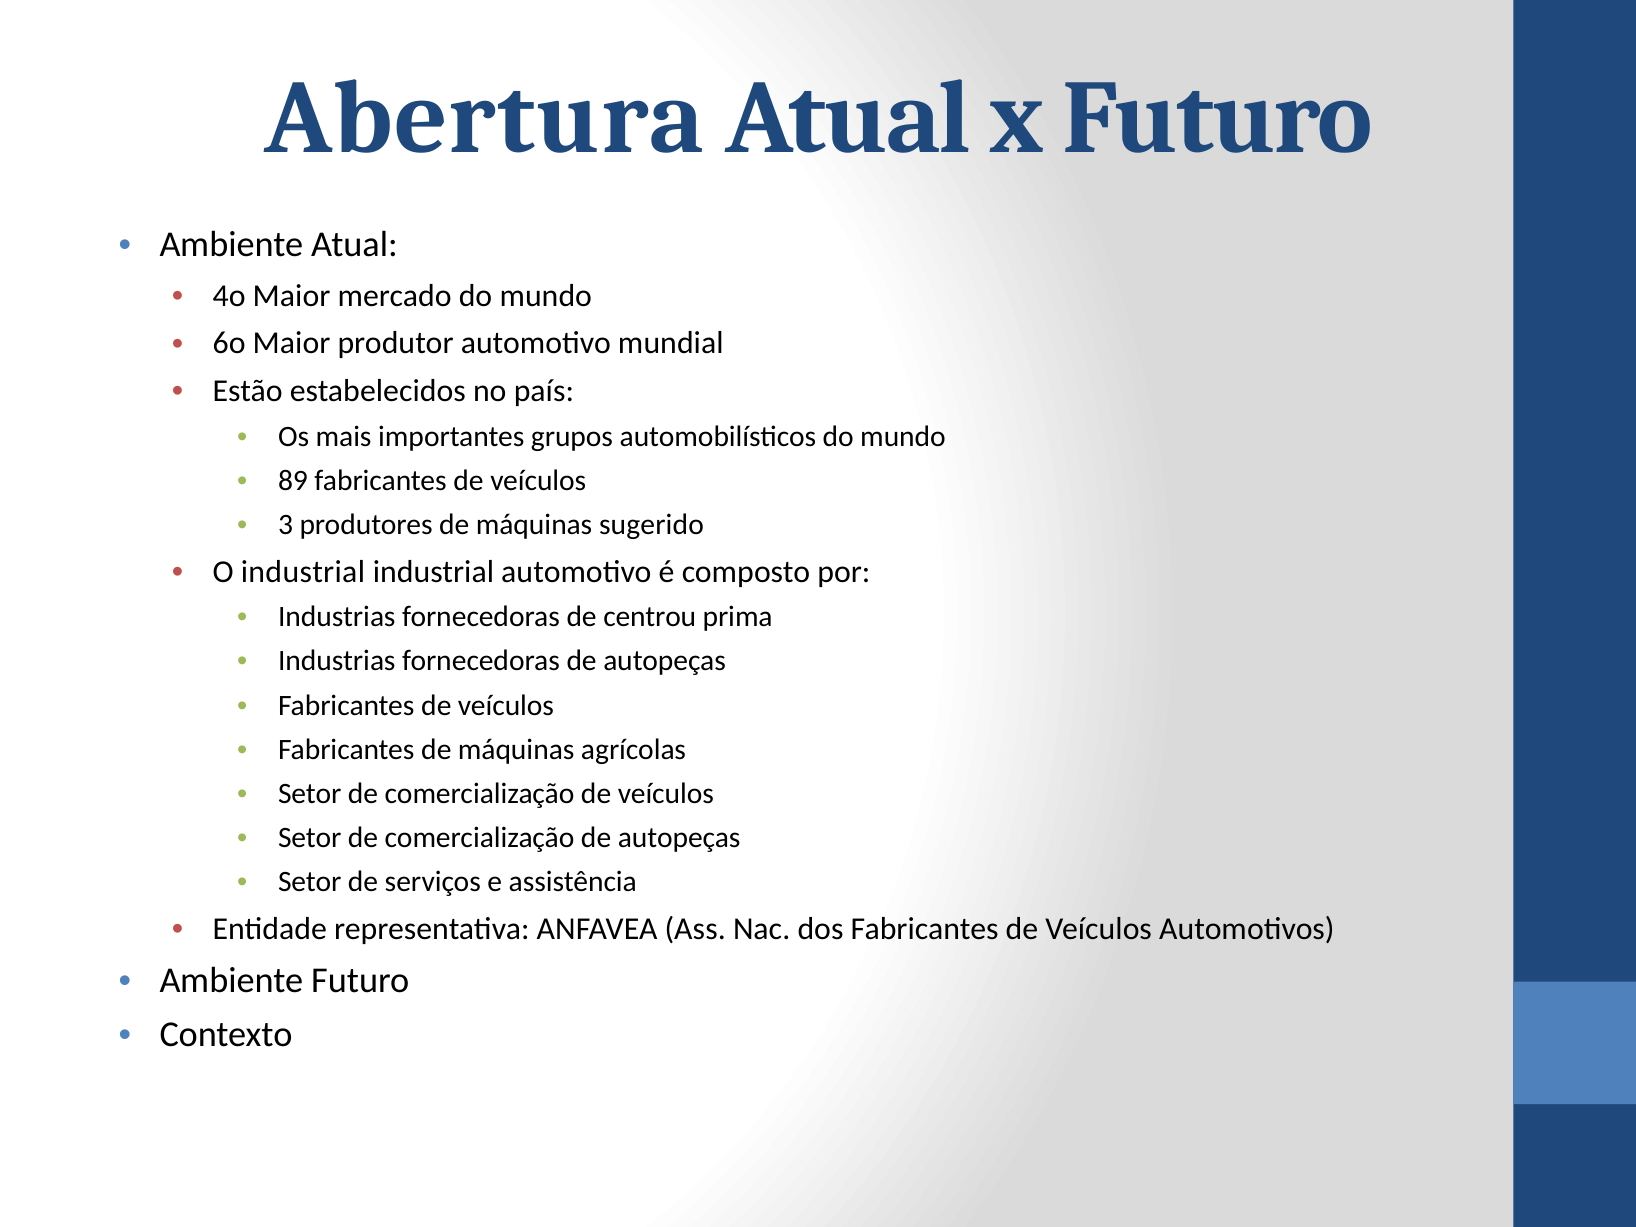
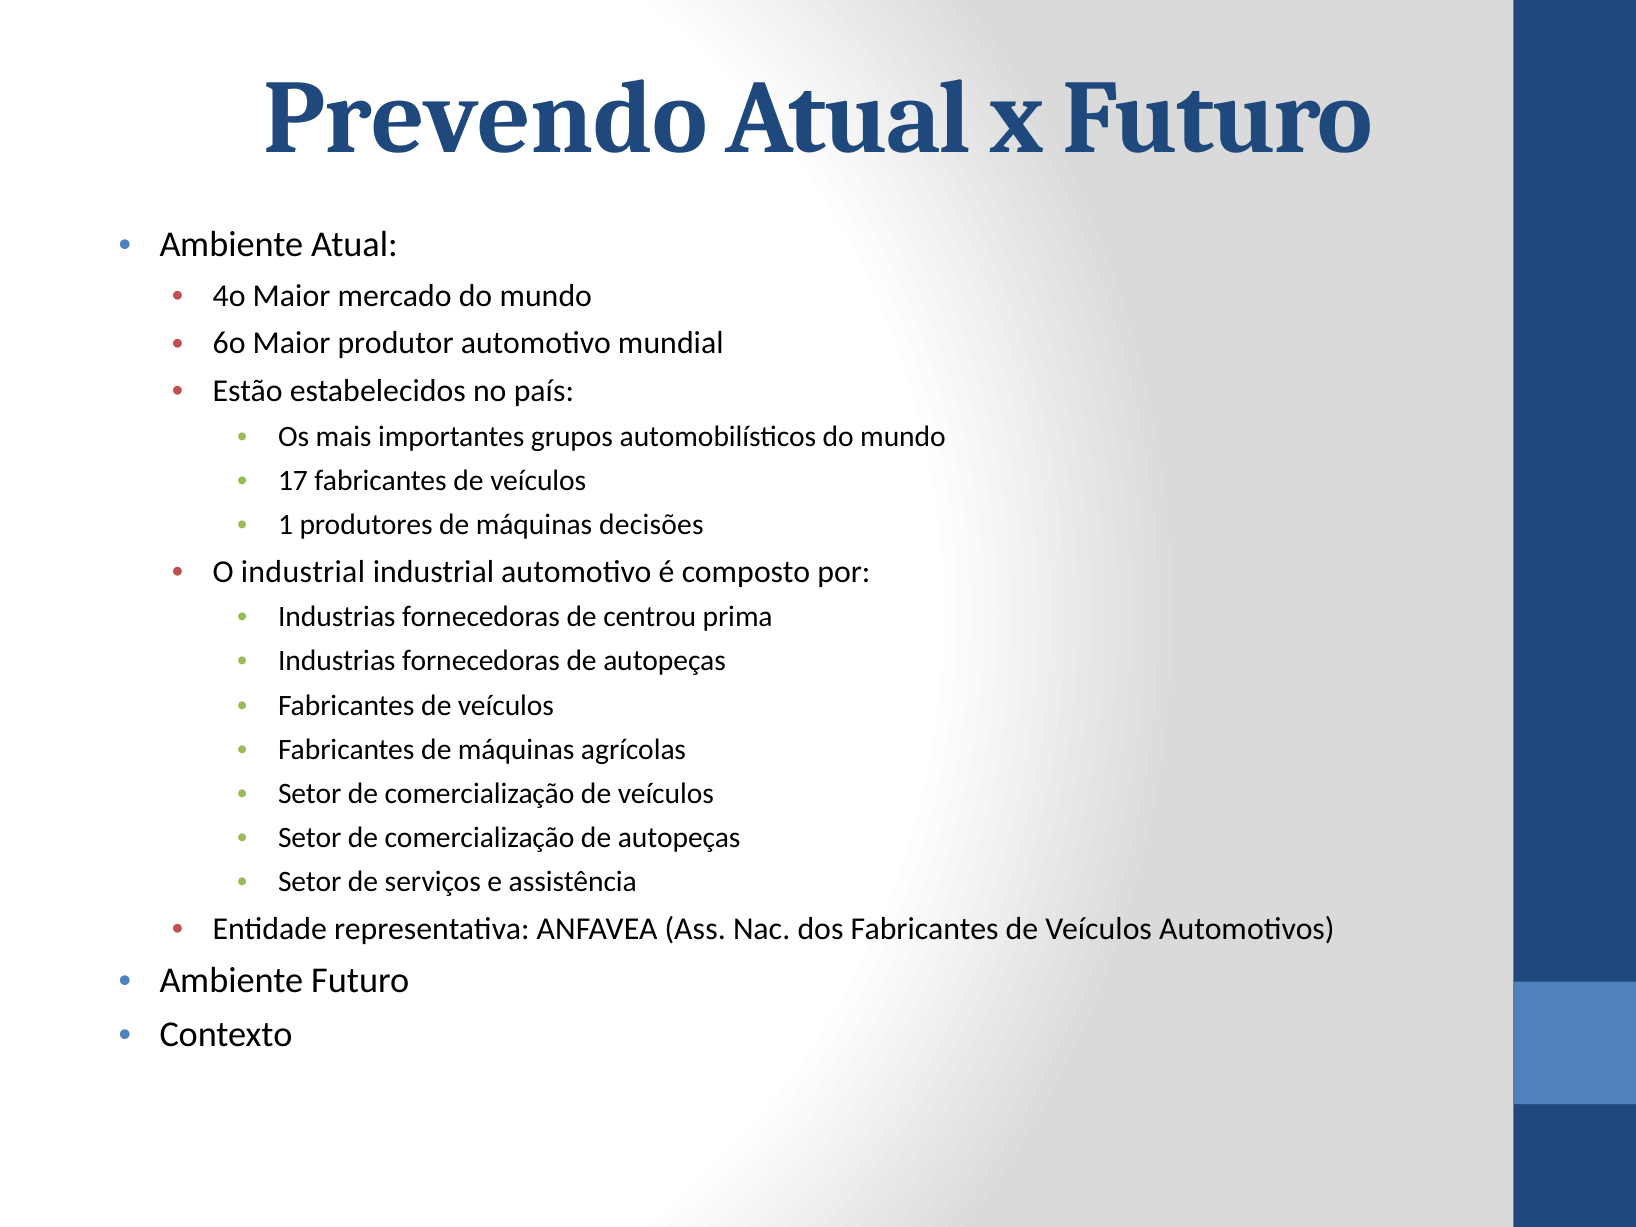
Abertura: Abertura -> Prevendo (486, 118)
89: 89 -> 17 (293, 481)
3: 3 -> 1 (286, 525)
sugerido: sugerido -> decisões (651, 525)
